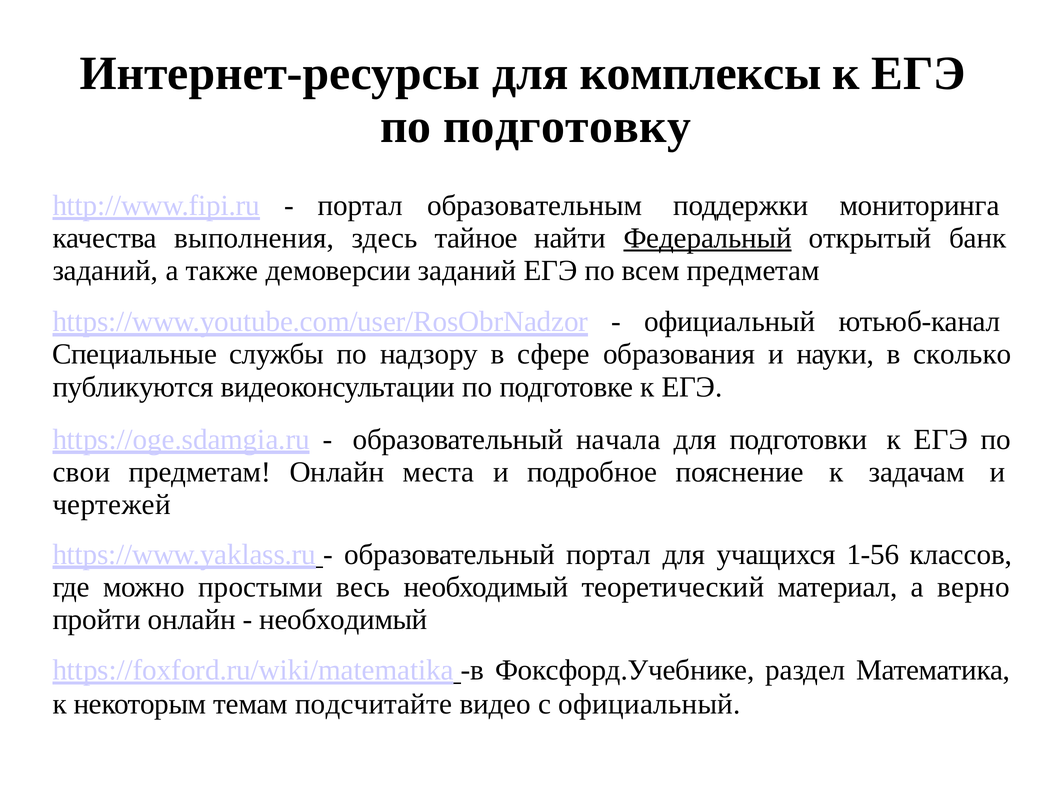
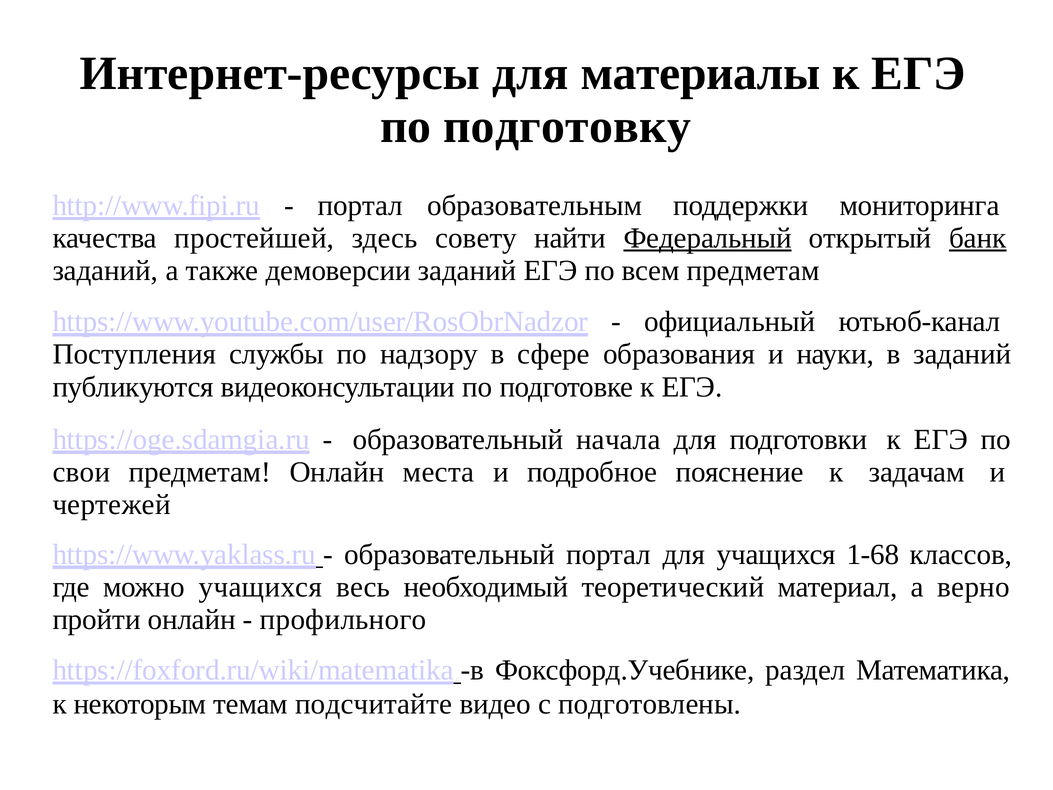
комплексы: комплексы -> материалы (701, 73)
выполнения: выполнения -> простейшей (254, 238)
тайное: тайное -> совету (476, 238)
банк underline: none -> present (978, 238)
Специальные: Специальные -> Поступления (134, 354)
в сколько: сколько -> заданий (962, 354)
1-56: 1-56 -> 1-68 (873, 554)
можно простыми: простыми -> учащихся (260, 587)
необходимый: необходимый -> профильного (343, 619)
с официальный: официальный -> подготовлены (650, 704)
